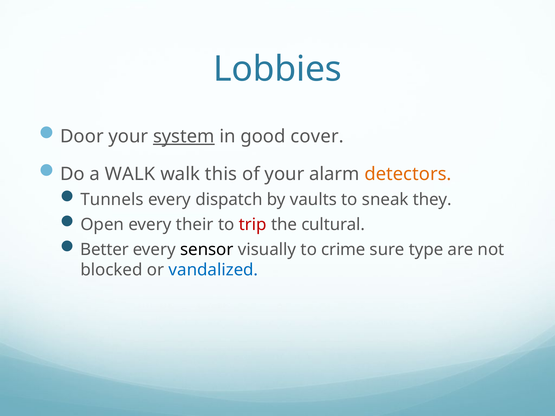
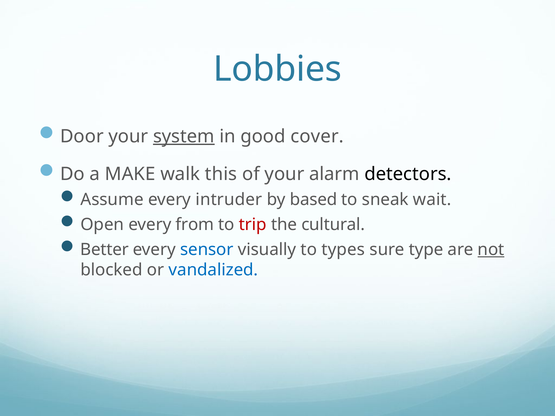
a WALK: WALK -> MAKE (130, 174)
detectors colour: orange -> black (408, 174)
Tunnels: Tunnels -> Assume (112, 200)
dispatch: dispatch -> intruder (229, 200)
vaults: vaults -> based (313, 200)
they: they -> wait (432, 200)
their: their -> from (195, 225)
sensor colour: black -> blue (207, 250)
crime: crime -> types (343, 250)
not underline: none -> present (491, 250)
